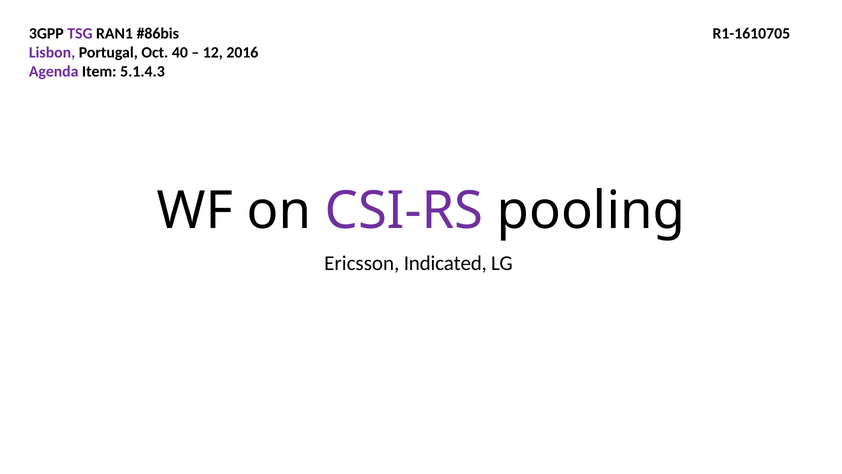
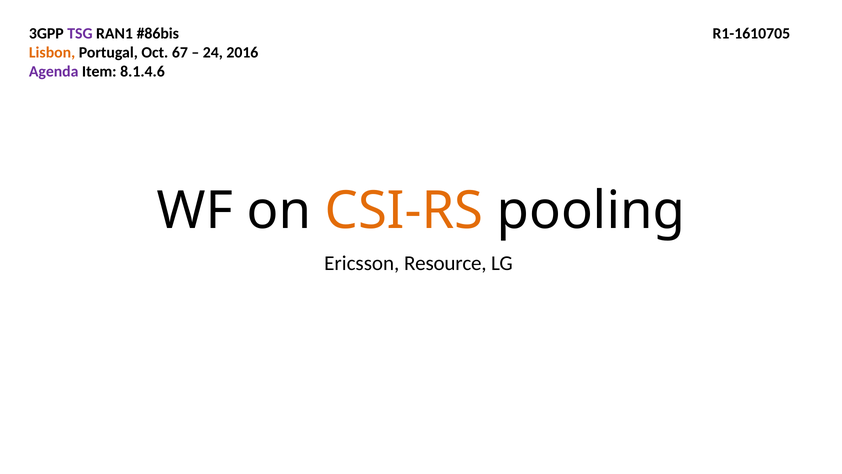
Lisbon colour: purple -> orange (52, 52)
40: 40 -> 67 (180, 52)
12: 12 -> 24 (213, 52)
5.1.4.3: 5.1.4.3 -> 8.1.4.6 (142, 71)
CSI-RS colour: purple -> orange (404, 210)
Indicated: Indicated -> Resource (445, 263)
